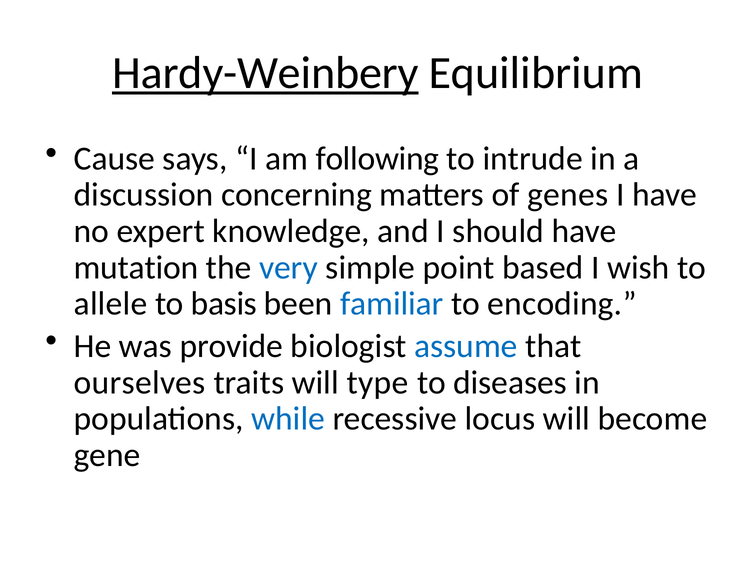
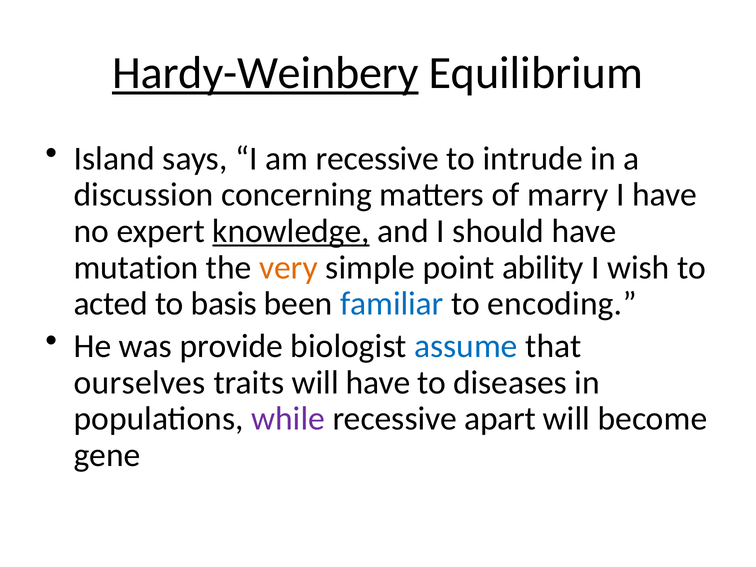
Cause: Cause -> Island (114, 159)
am following: following -> recessive (377, 159)
genes: genes -> marry (568, 195)
knowledge underline: none -> present (291, 231)
very colour: blue -> orange (288, 268)
based: based -> ability (543, 268)
allele: allele -> acted (111, 304)
will type: type -> have (378, 383)
while colour: blue -> purple (288, 419)
locus: locus -> apart (500, 419)
